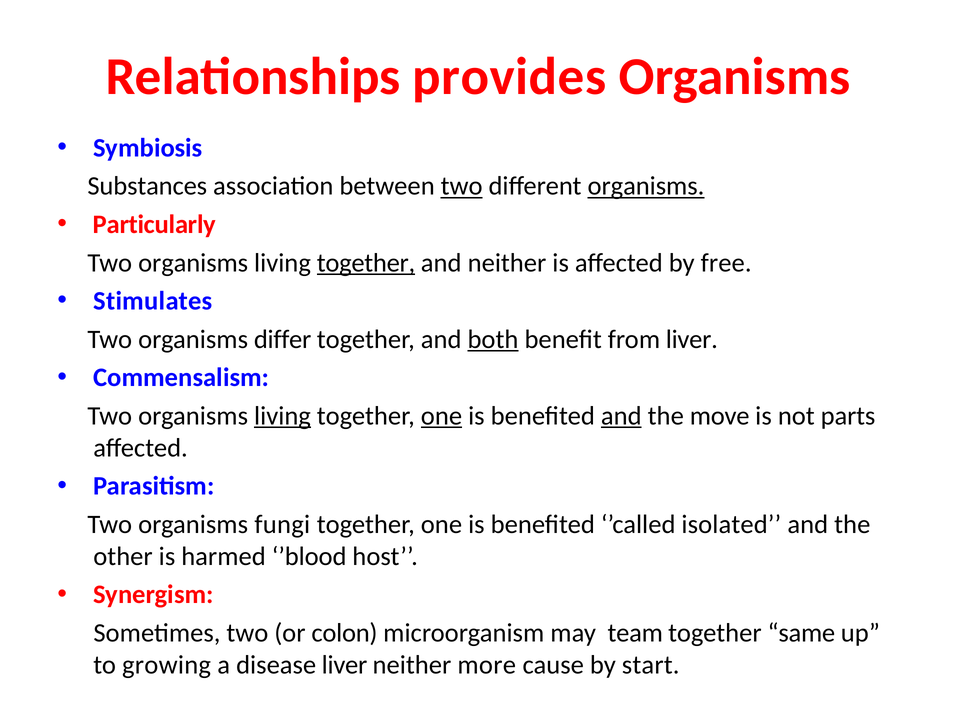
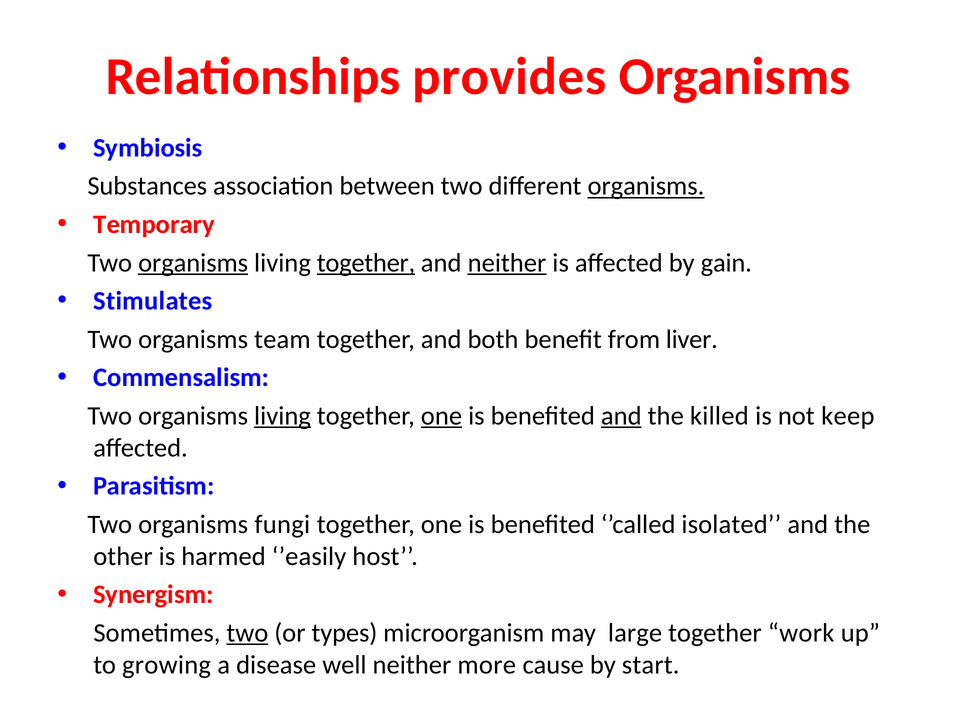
two underline: present -> none (462, 186)
Particularly: Particularly -> Temporary (154, 224)
organisms underline: none -> present (193, 263)
neither underline: none -> present (507, 263)
free: free -> gain (726, 263)
differ: differ -> team (282, 339)
both underline: present -> none (493, 339)
move: move -> killed (719, 416)
parts: parts -> keep (848, 416)
’blood: ’blood -> ’easily (309, 556)
two underline: none -> present (247, 633)
colon: colon -> types (344, 633)
team: team -> large (635, 633)
same: same -> work (801, 633)
disease liver: liver -> well (344, 665)
